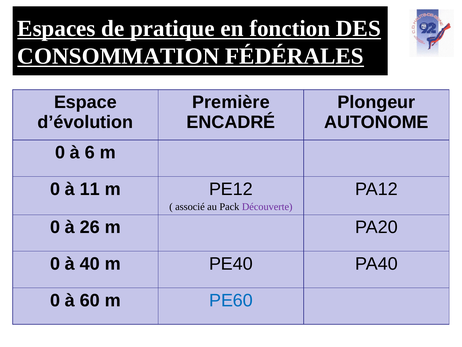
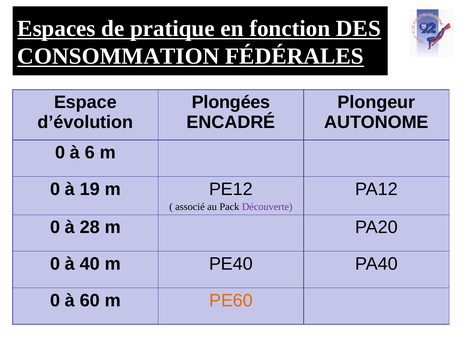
Première: Première -> Plongées (231, 102)
11: 11 -> 19 (90, 189)
26: 26 -> 28 (90, 227)
PE60 colour: blue -> orange (231, 300)
